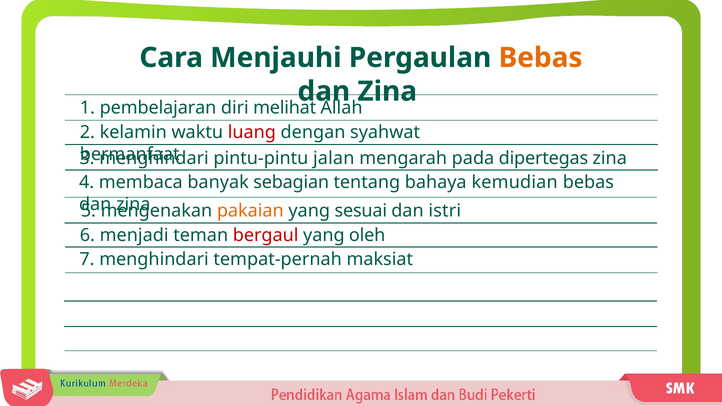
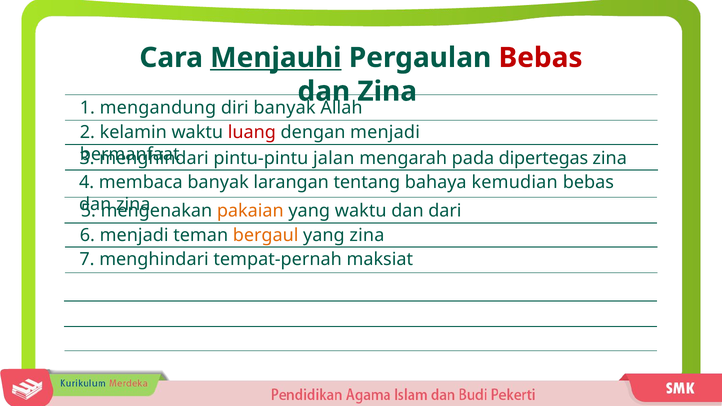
Menjauhi underline: none -> present (276, 58)
Bebas colour: orange -> red (541, 58)
pembelajaran: pembelajaran -> mengandung (158, 108)
diri melihat: melihat -> banyak (285, 108)
dengan syahwat: syahwat -> menjadi (385, 133)
sebagian: sebagian -> larangan (291, 183)
yang sesuai: sesuai -> waktu (361, 211)
istri: istri -> dari (445, 211)
bergaul colour: red -> orange (266, 235)
yang oleh: oleh -> zina (367, 235)
